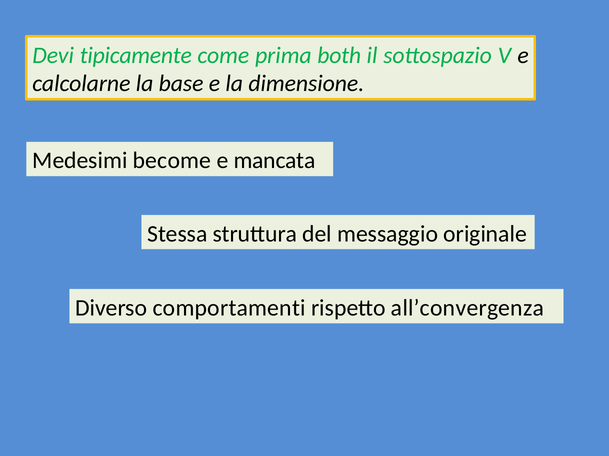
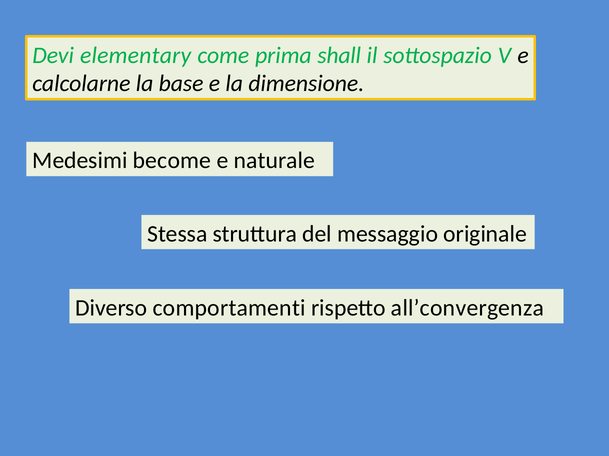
tipicamente: tipicamente -> elementary (136, 55)
both: both -> shall (339, 55)
mancata: mancata -> naturale (274, 161)
